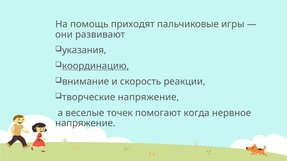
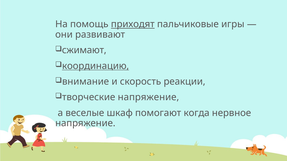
приходят underline: none -> present (133, 24)
указания: указания -> сжимают (84, 50)
точек: точек -> шкаф (120, 113)
